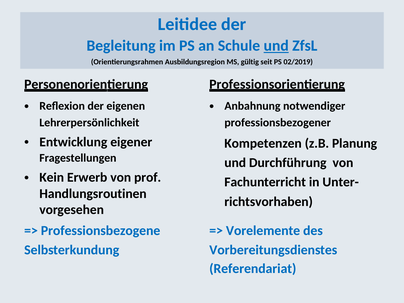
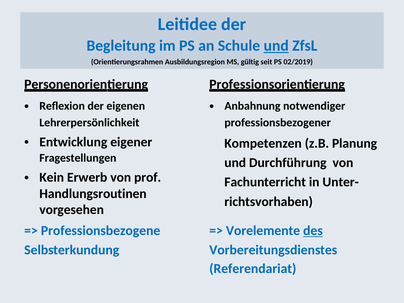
des underline: none -> present (313, 231)
